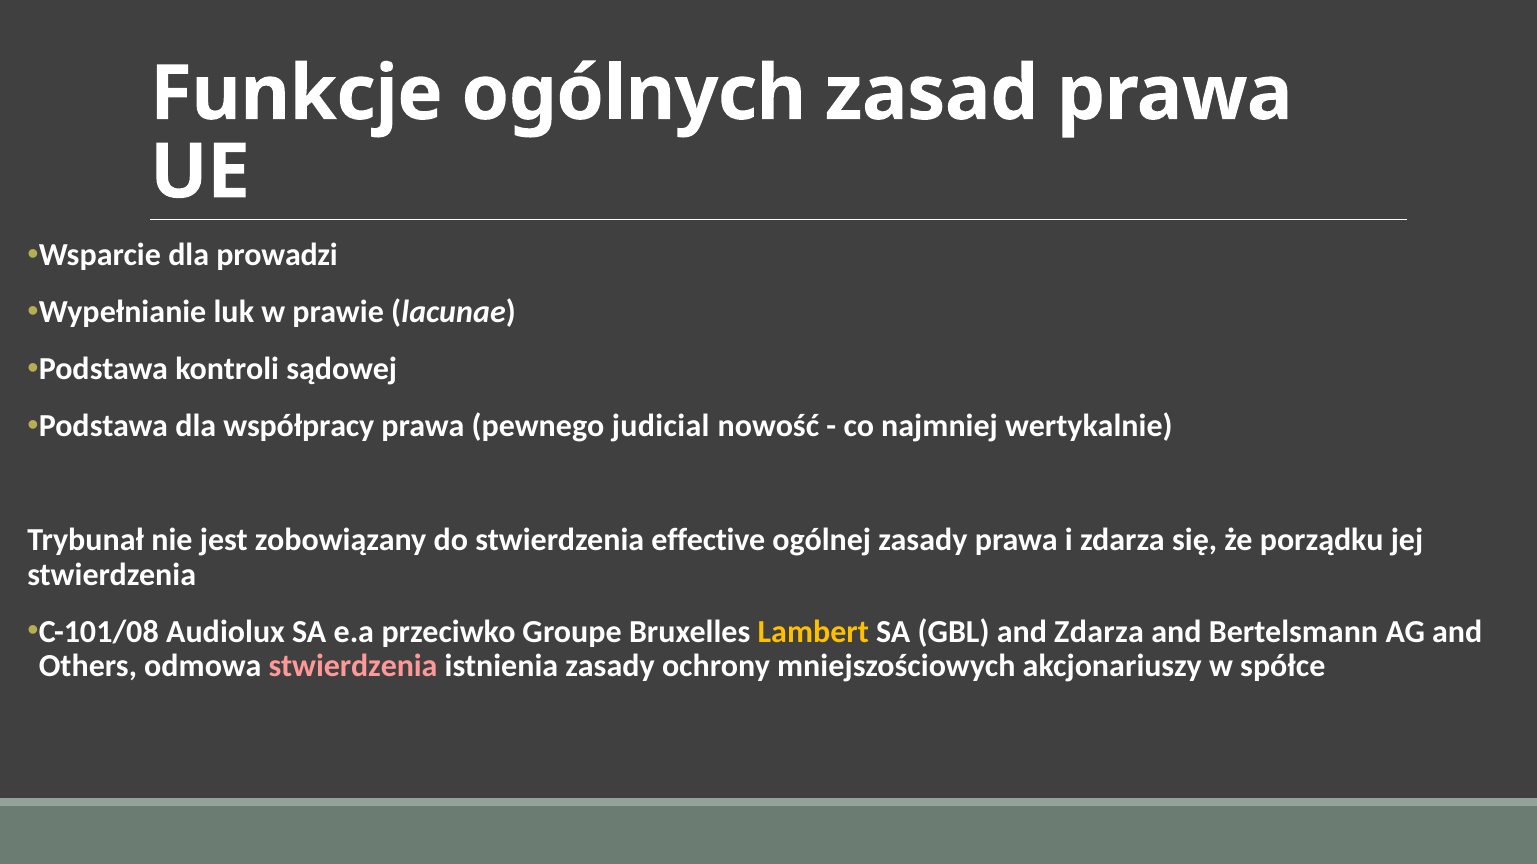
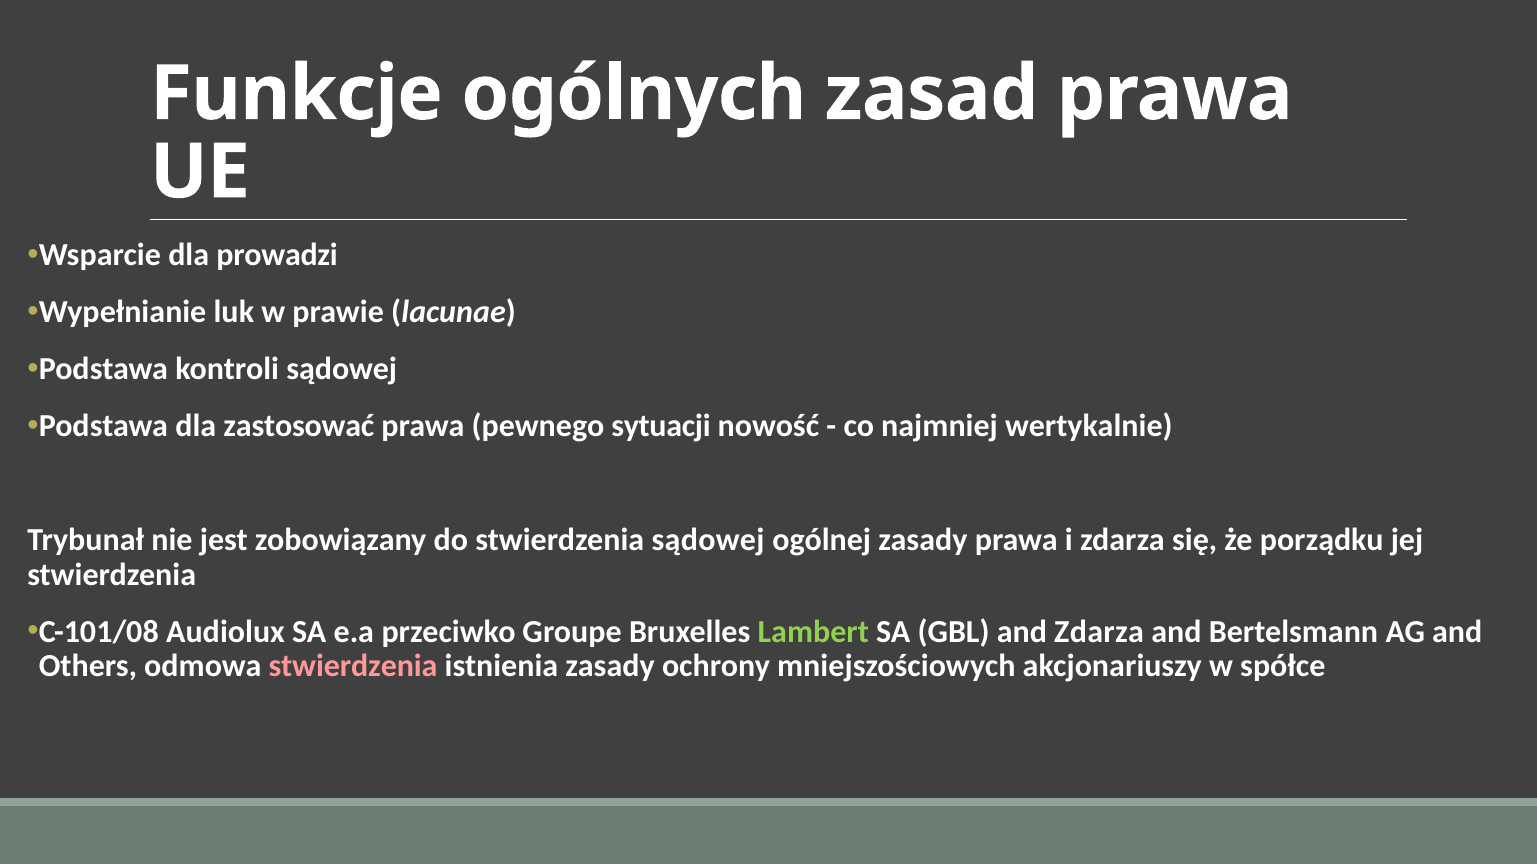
współpracy: współpracy -> zastosować (299, 427)
judicial: judicial -> sytuacji (661, 427)
stwierdzenia effective: effective -> sądowej (708, 541)
Lambert colour: yellow -> light green (813, 632)
